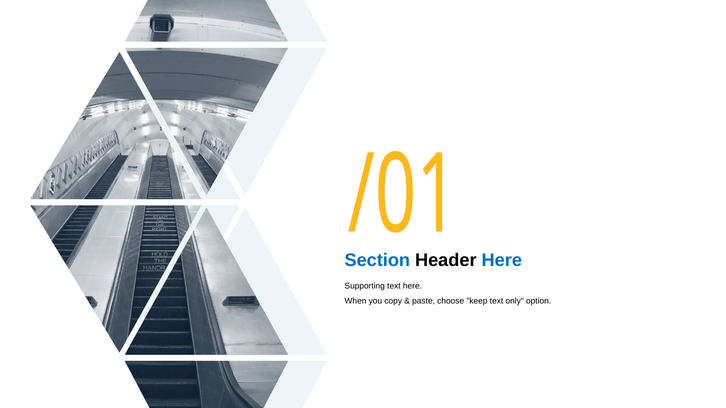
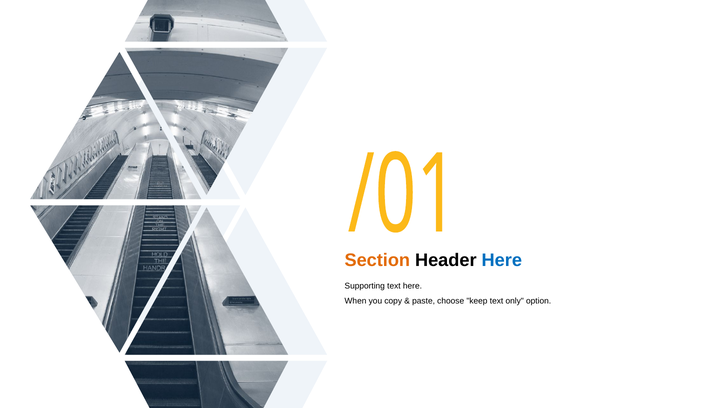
Section colour: blue -> orange (377, 260)
